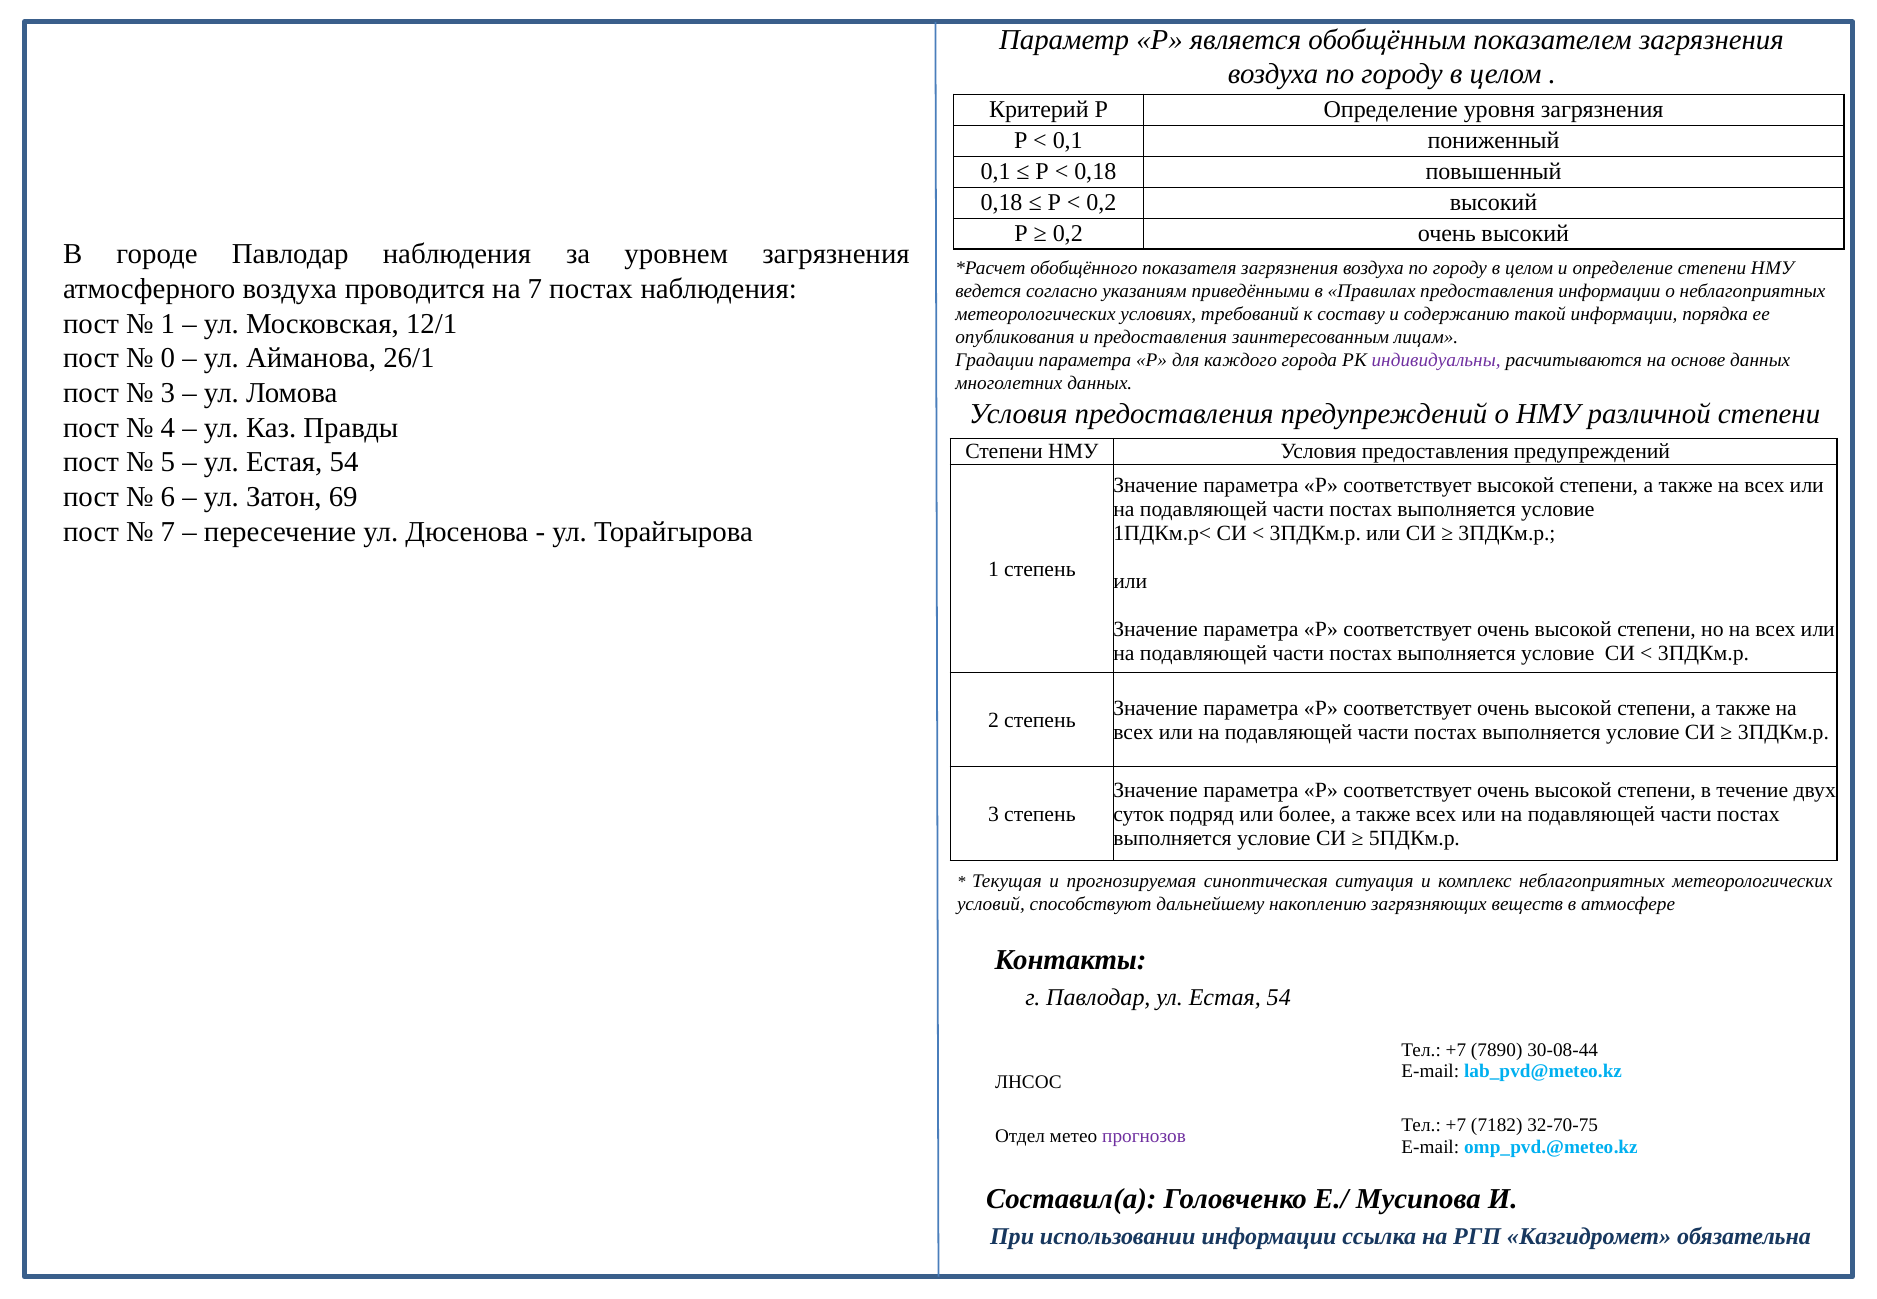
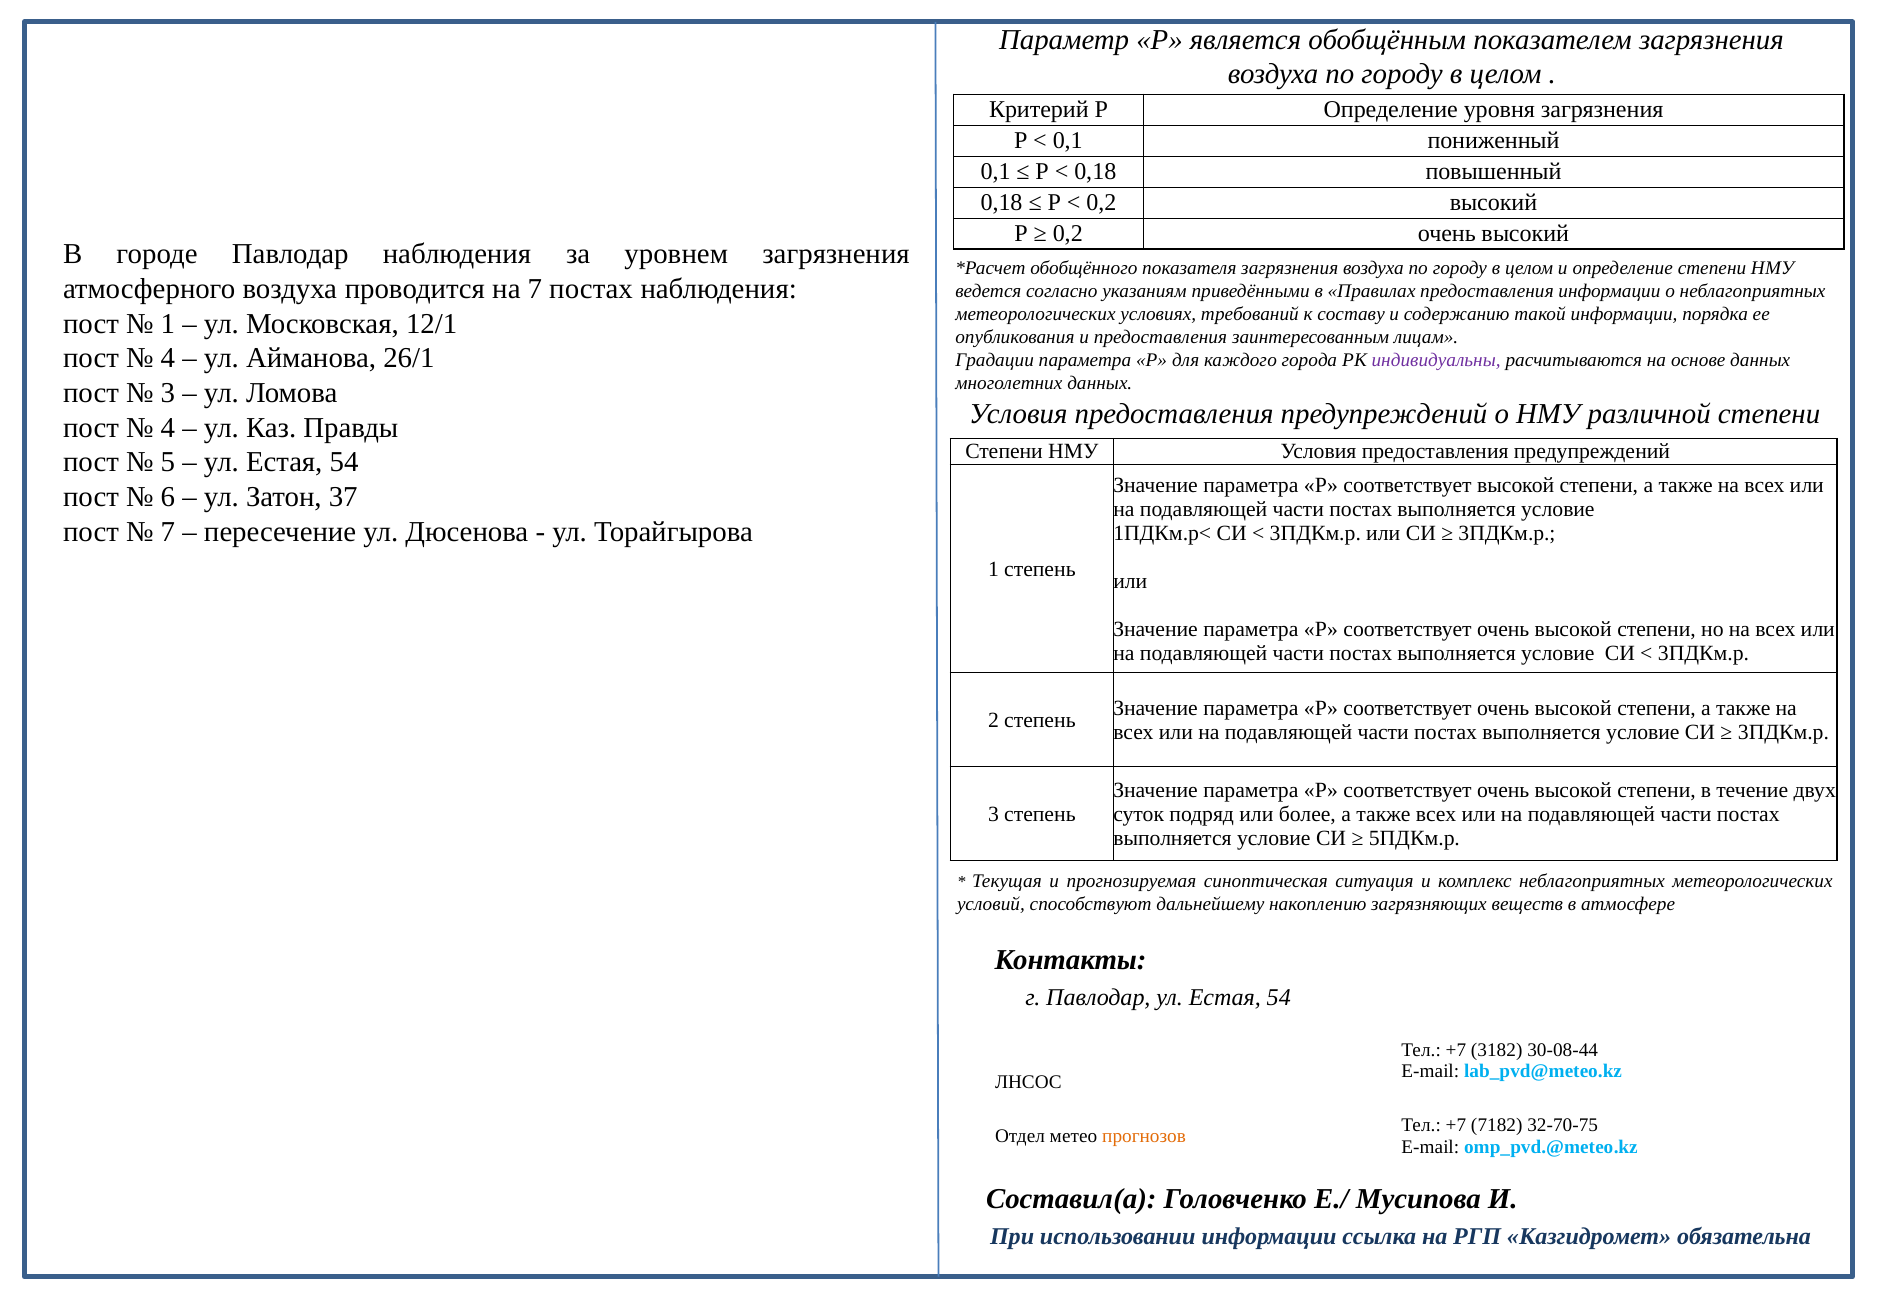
0: 0 -> 4 (168, 358)
69: 69 -> 37 (343, 497)
7890: 7890 -> 3182 (1497, 1051)
прогнозов colour: purple -> orange (1144, 1136)
